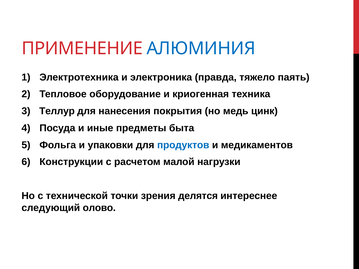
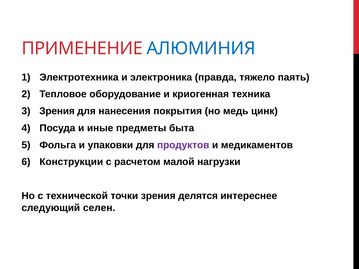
Теллур: Теллур -> Зрения (57, 111)
продуктов colour: blue -> purple (183, 145)
олово: олово -> селен (99, 208)
